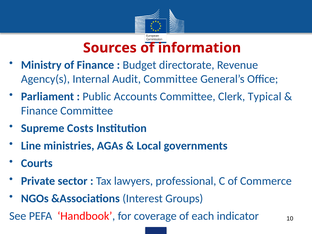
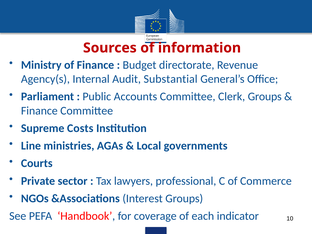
Audit Committee: Committee -> Substantial (171, 79)
Clerk Typical: Typical -> Groups (265, 97)
